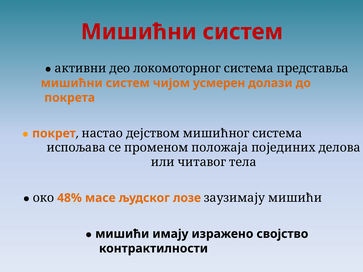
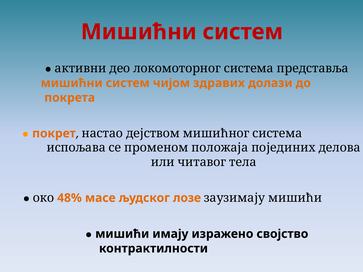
усмерен: усмерен -> здравих (219, 83)
